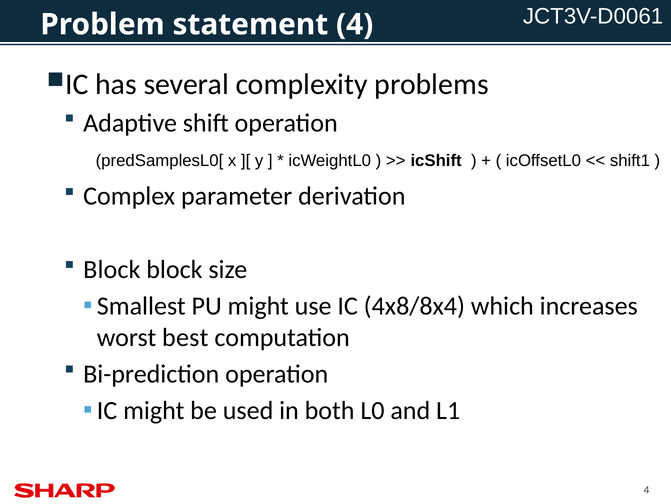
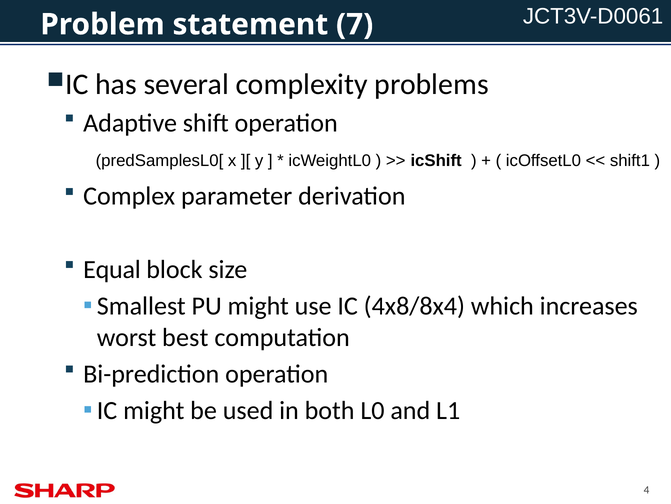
statement 4: 4 -> 7 (355, 24)
Block: Block -> Equal (112, 269)
